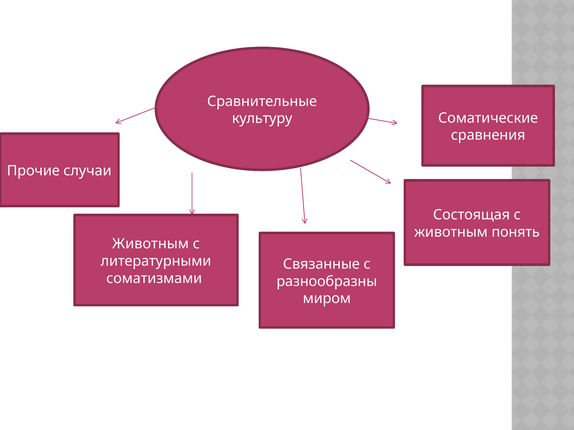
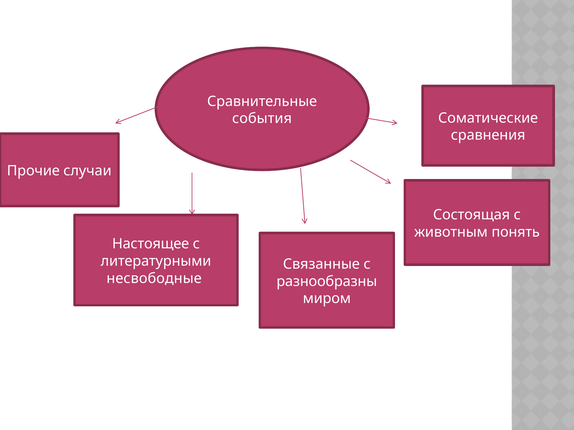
культуру: культуру -> события (262, 119)
Животным: Животным -> Настоящее (151, 244)
соматизмами: соматизмами -> несвободные (154, 279)
